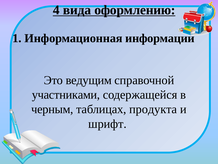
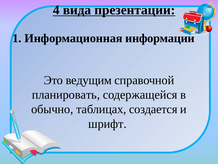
оформлению: оформлению -> презентации (135, 10)
участниками: участниками -> планировать (66, 94)
черным: черным -> обычно (52, 109)
продукта: продукта -> создается (153, 109)
